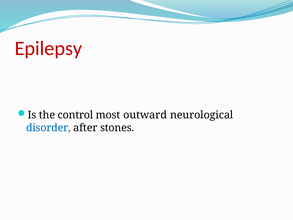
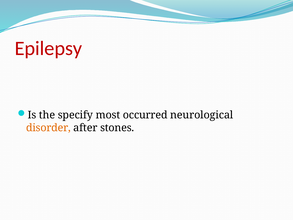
control: control -> specify (75, 115)
outward: outward -> occurred (145, 115)
disorder colour: blue -> orange (48, 128)
